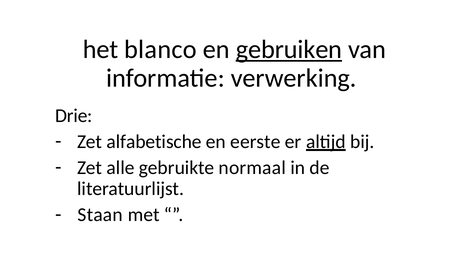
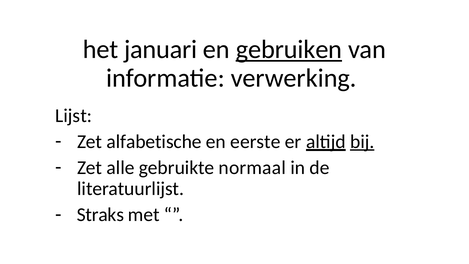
blanco: blanco -> januari (161, 50)
Drie: Drie -> Lijst (74, 116)
bij underline: none -> present (362, 142)
Staan: Staan -> Straks (100, 215)
